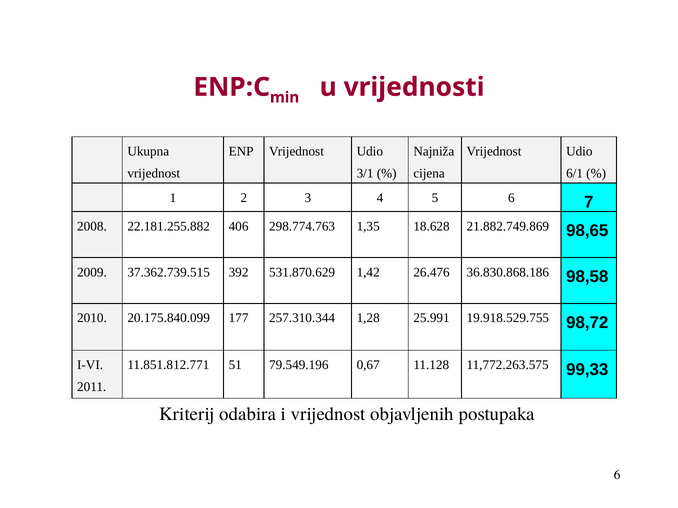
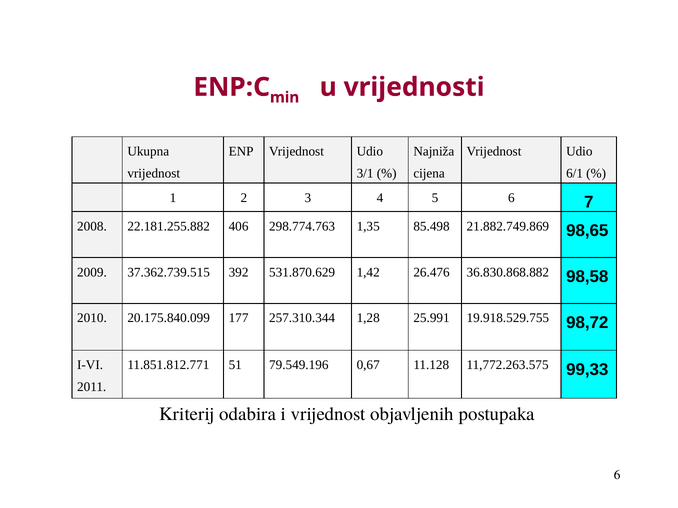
18.628: 18.628 -> 85.498 (432, 226)
36.830.868.186: 36.830.868.186 -> 36.830.868.882 (508, 272)
